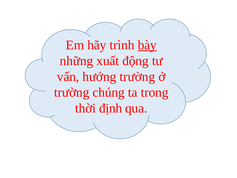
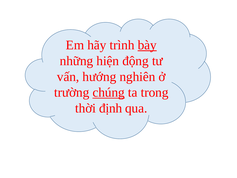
xuất: xuất -> hiện (108, 61)
hướng trường: trường -> nghiên (137, 77)
chúng underline: none -> present (109, 92)
